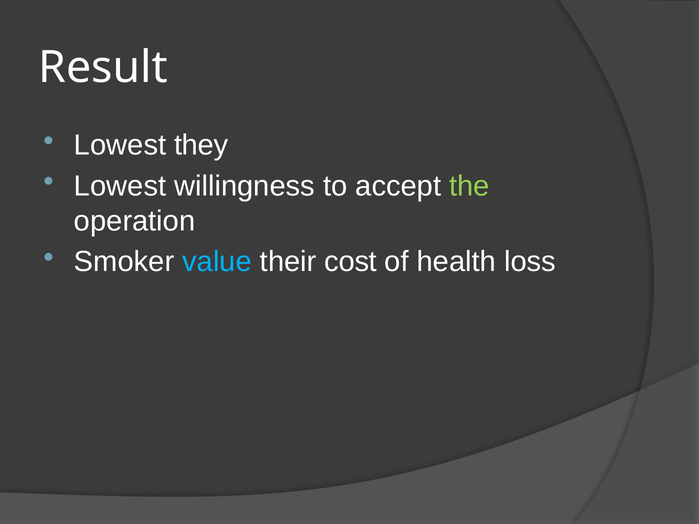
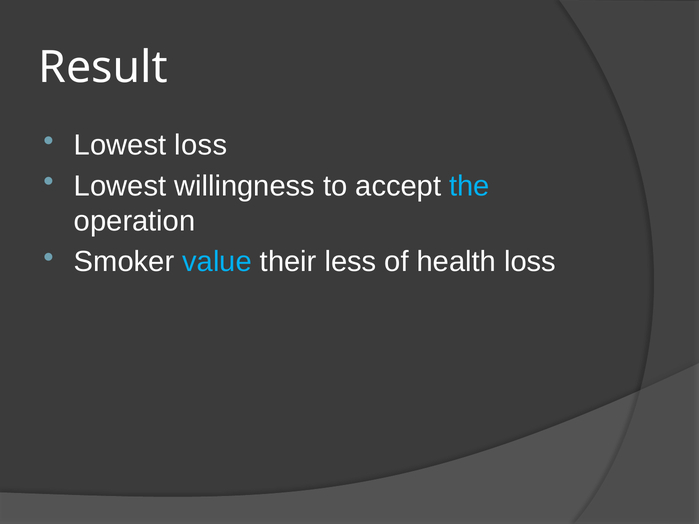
Lowest they: they -> loss (201, 145)
the colour: light green -> light blue (469, 186)
cost: cost -> less (350, 262)
